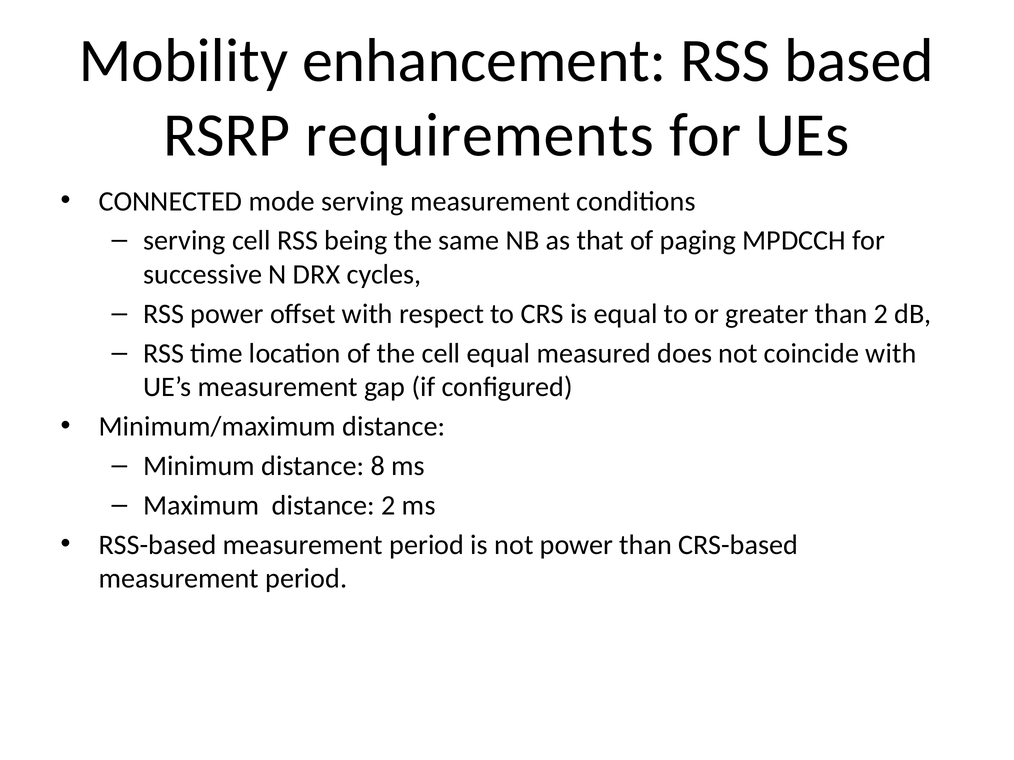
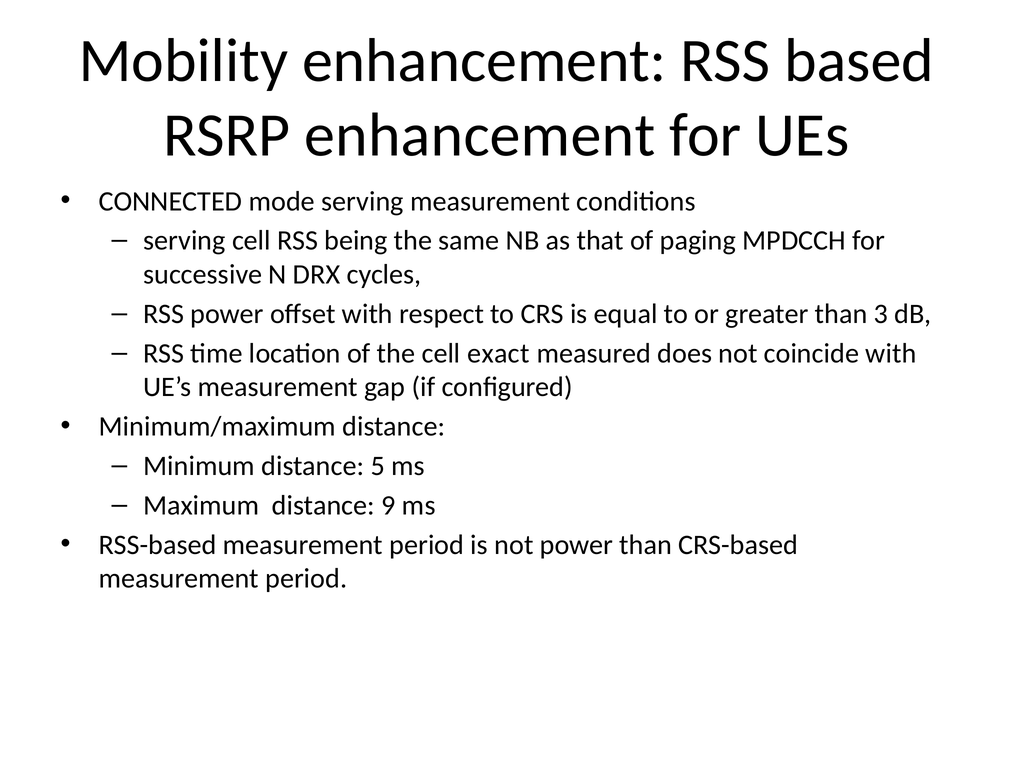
RSRP requirements: requirements -> enhancement (480, 135)
than 2: 2 -> 3 (881, 314)
cell equal: equal -> exact (498, 354)
8: 8 -> 5 (378, 466)
distance 2: 2 -> 9 (388, 506)
